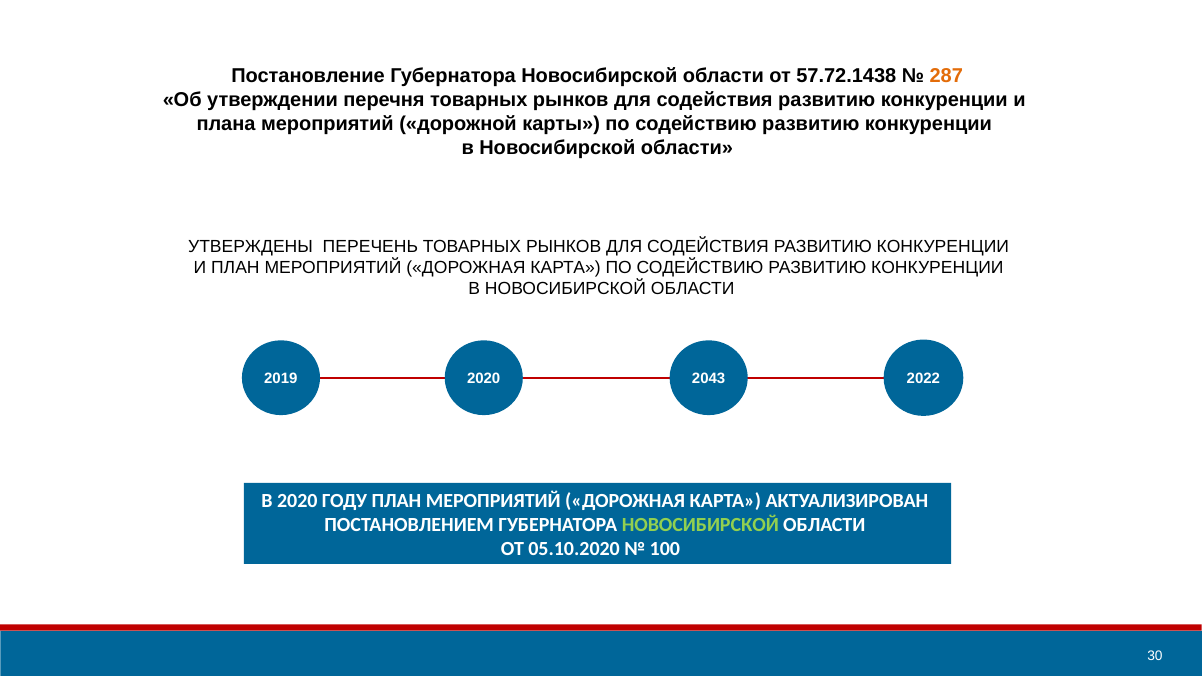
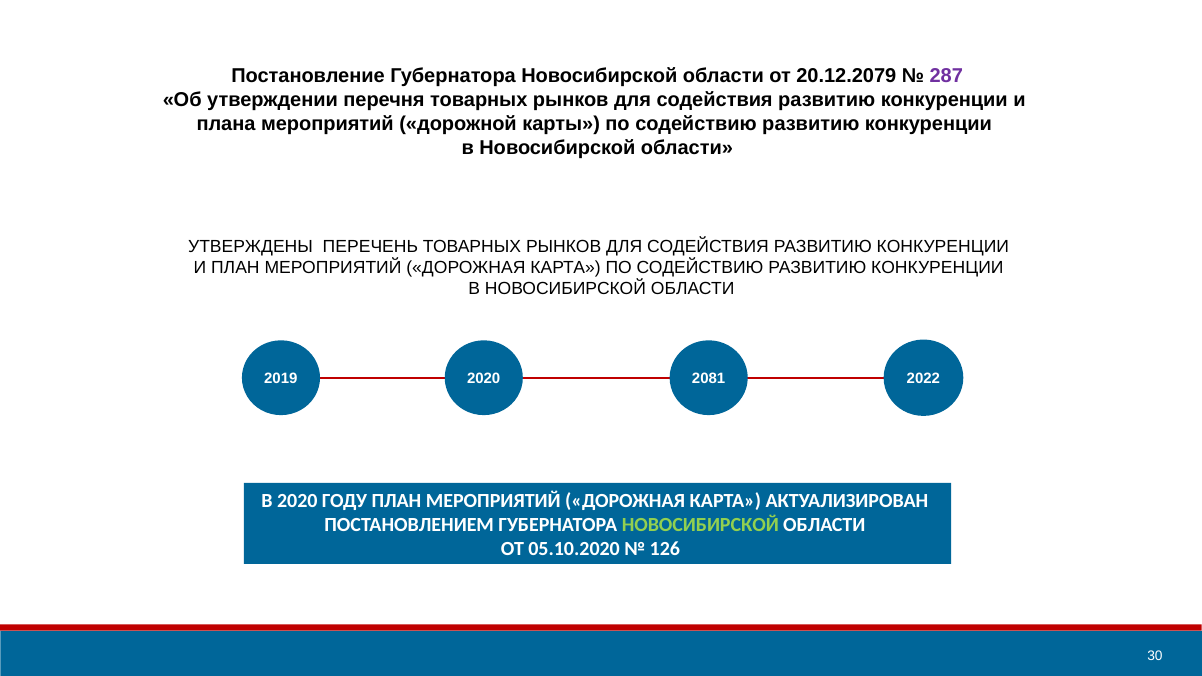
57.72.1438: 57.72.1438 -> 20.12.2079 (846, 76)
287 colour: orange -> purple (946, 76)
2043: 2043 -> 2081 (709, 379)
100: 100 -> 126 (665, 549)
